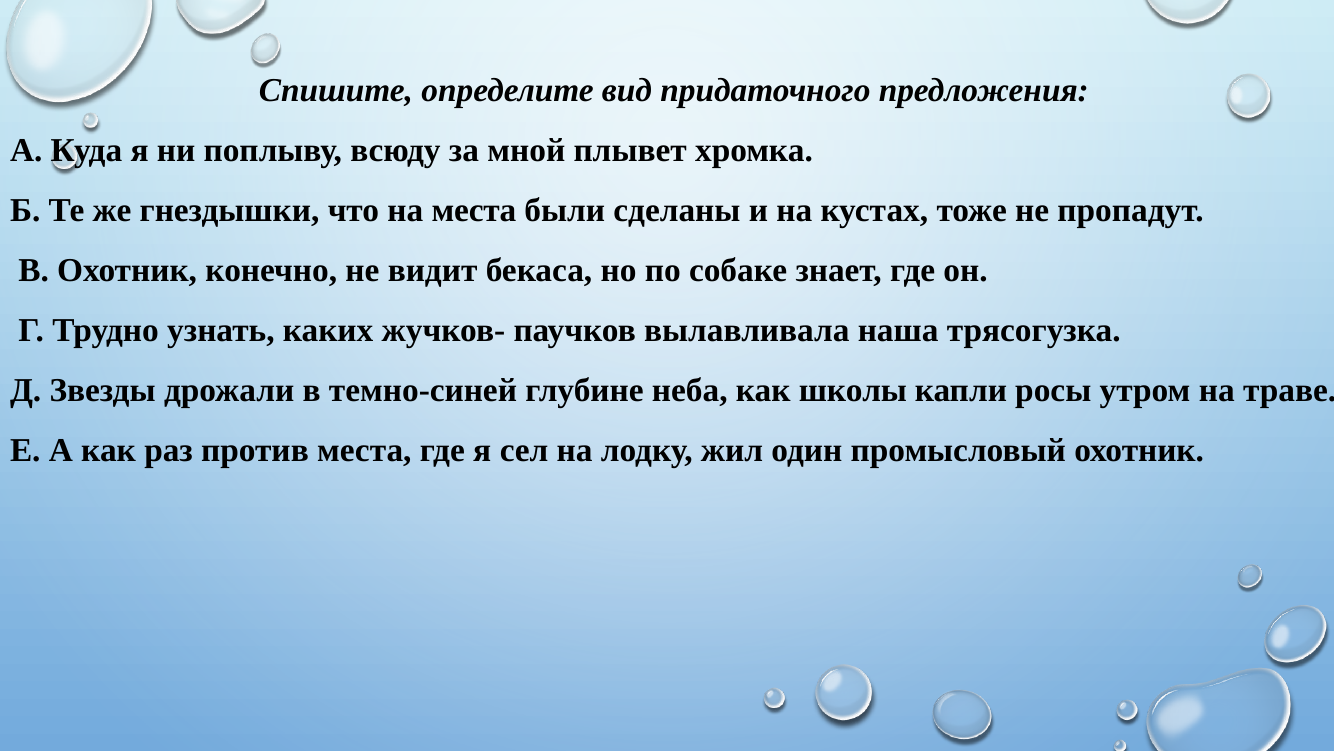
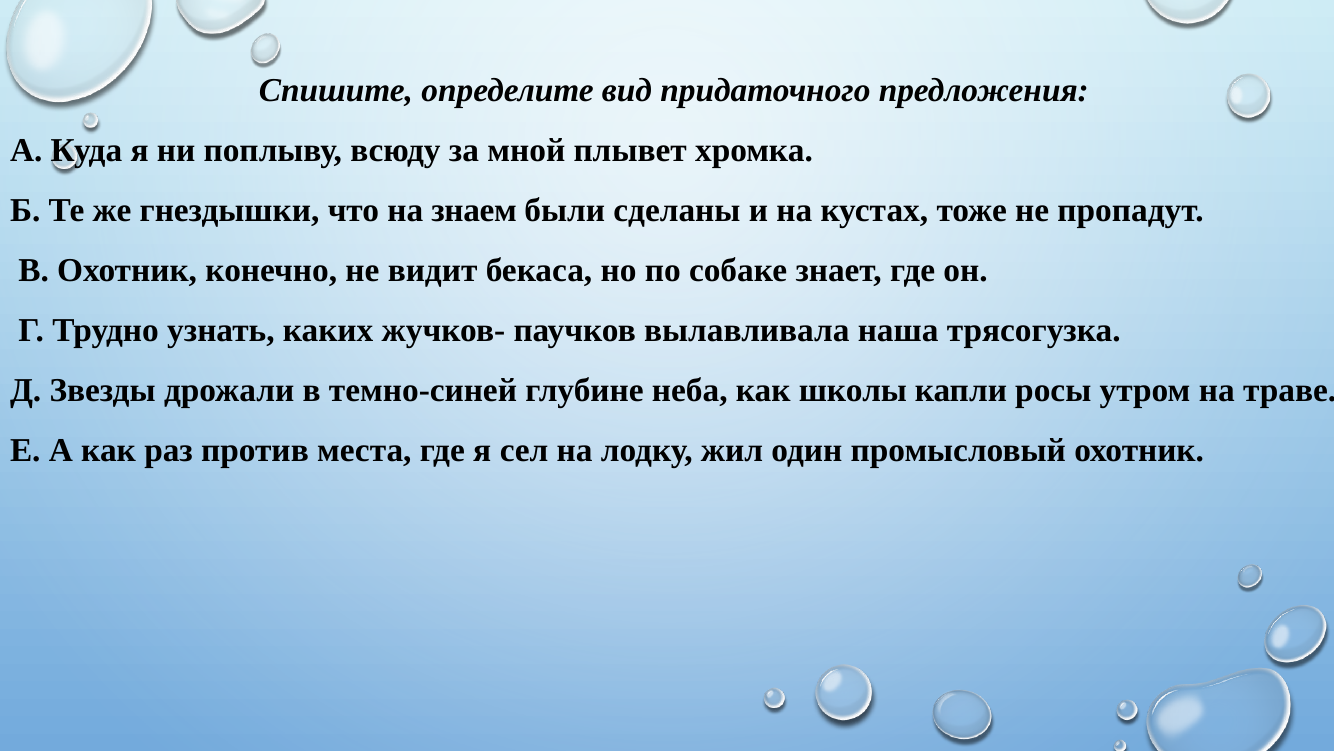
на места: места -> знаем (474, 210)
